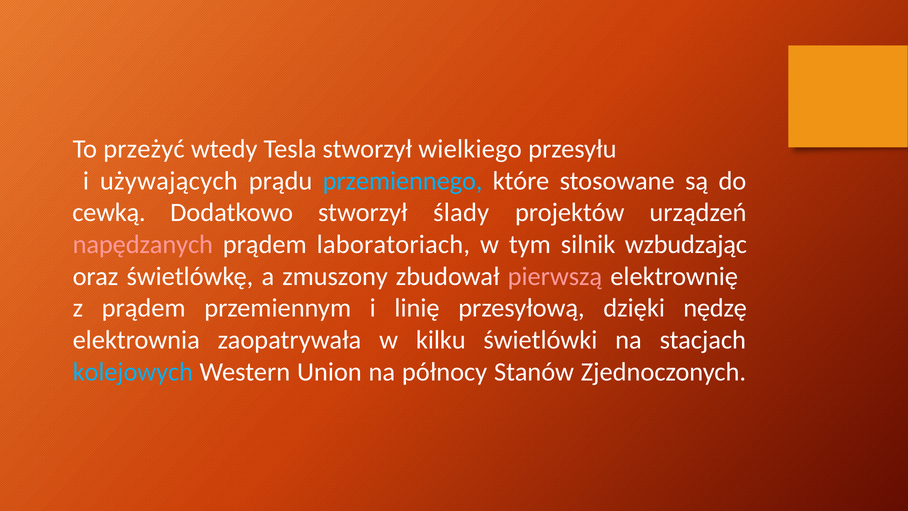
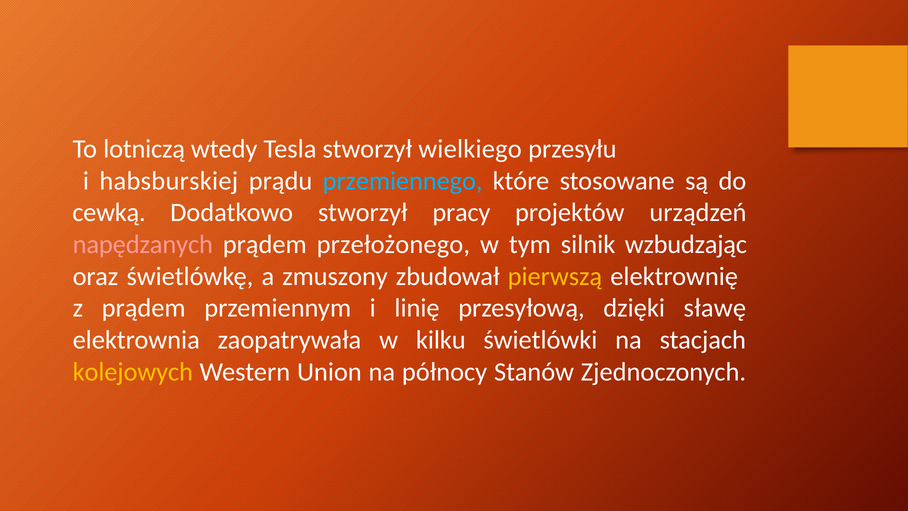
przeżyć: przeżyć -> lotniczą (144, 149)
używających: używających -> habsburskiej (169, 181)
ślady: ślady -> pracy (461, 213)
laboratoriach: laboratoriach -> przełożonego (393, 244)
pierwszą colour: pink -> yellow (555, 276)
nędzę: nędzę -> sławę (715, 308)
kolejowych colour: light blue -> yellow (133, 372)
